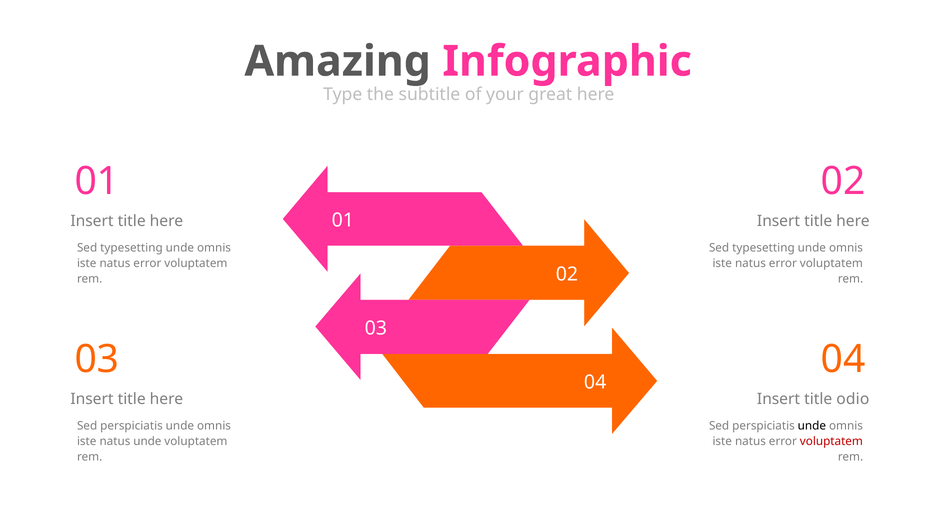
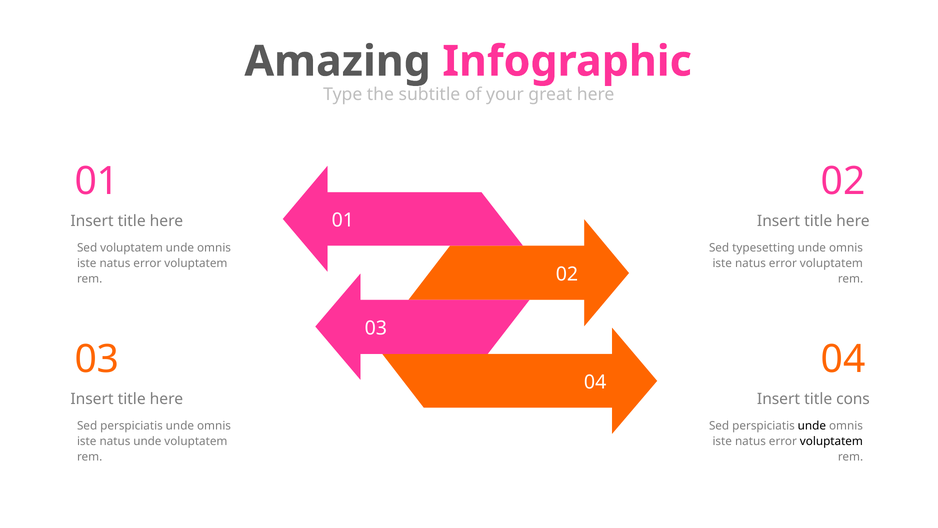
typesetting: typesetting -> voluptatem (132, 248)
odio: odio -> cons (853, 399)
voluptatem colour: red -> black (831, 441)
